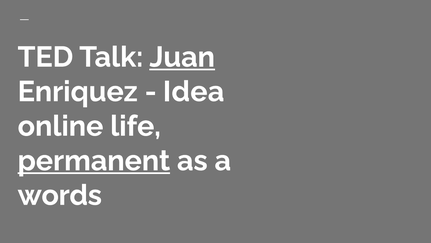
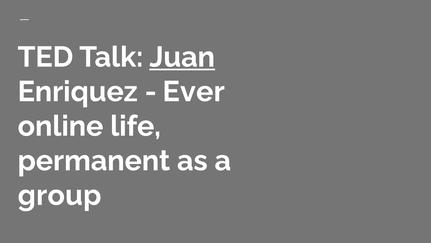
Idea: Idea -> Ever (194, 91)
permanent underline: present -> none (94, 160)
words: words -> group (60, 195)
